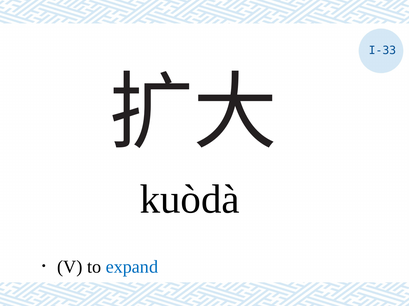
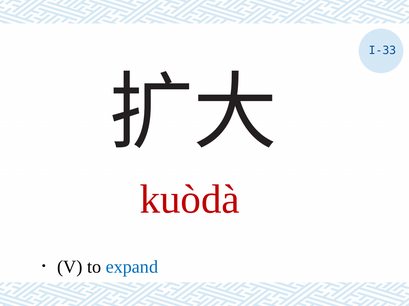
kuòdà colour: black -> red (190, 200)
